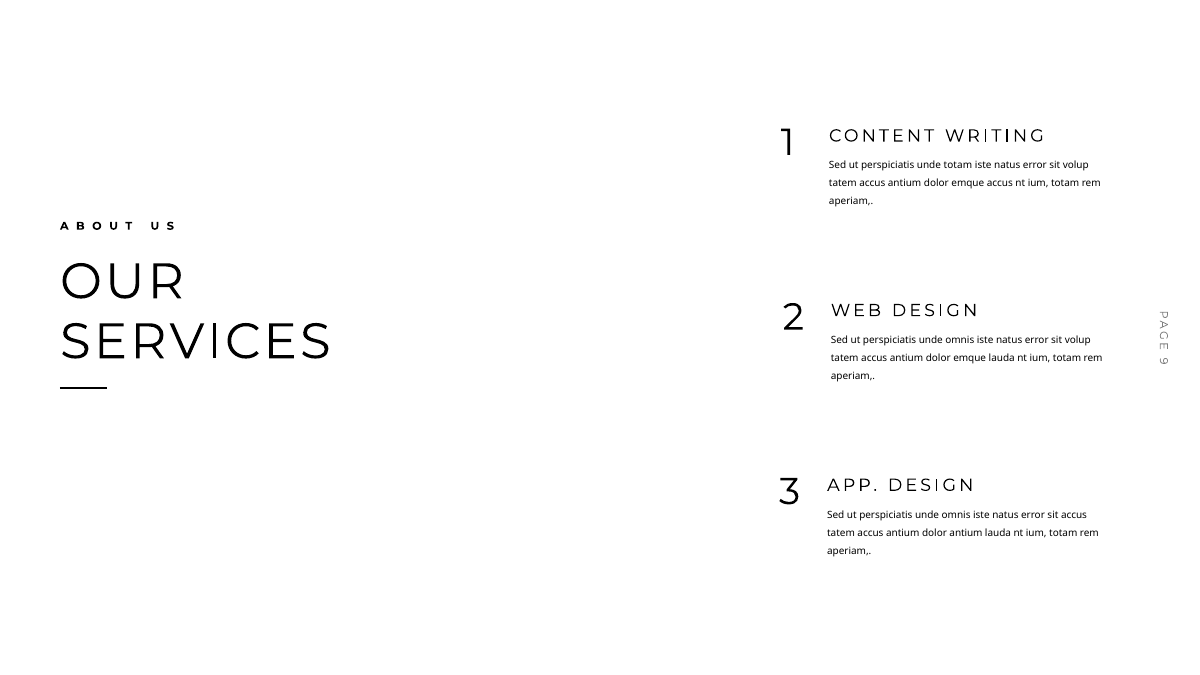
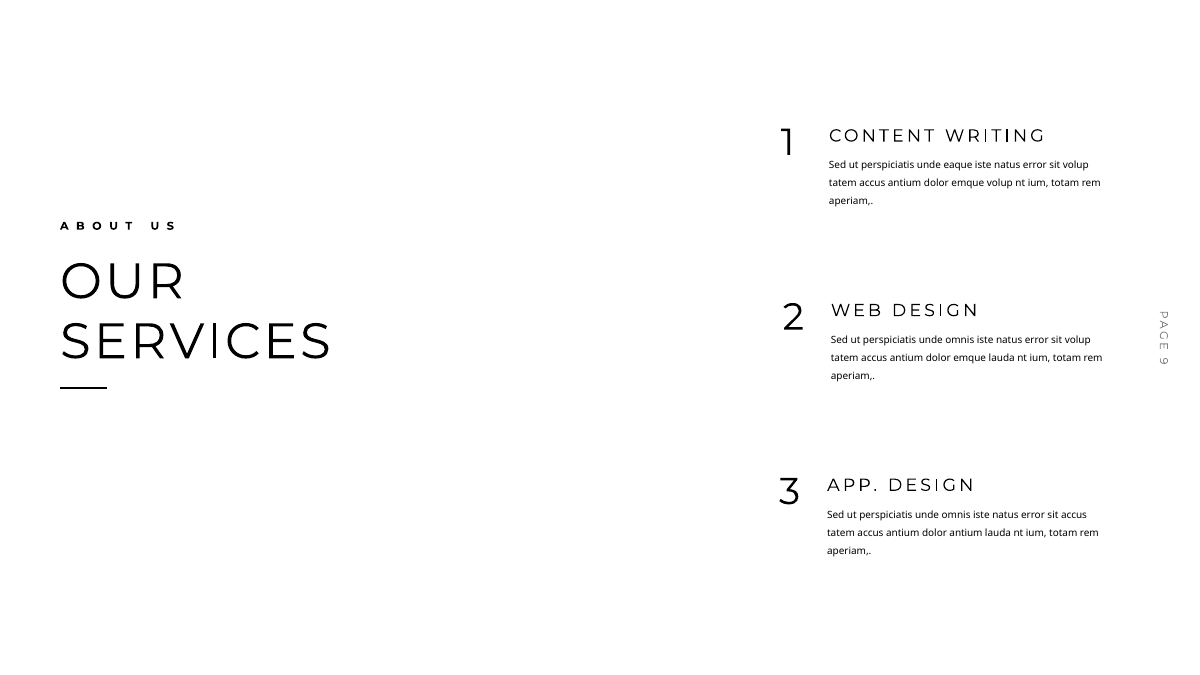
unde totam: totam -> eaque (958, 166)
emque accus: accus -> volup (1000, 184)
